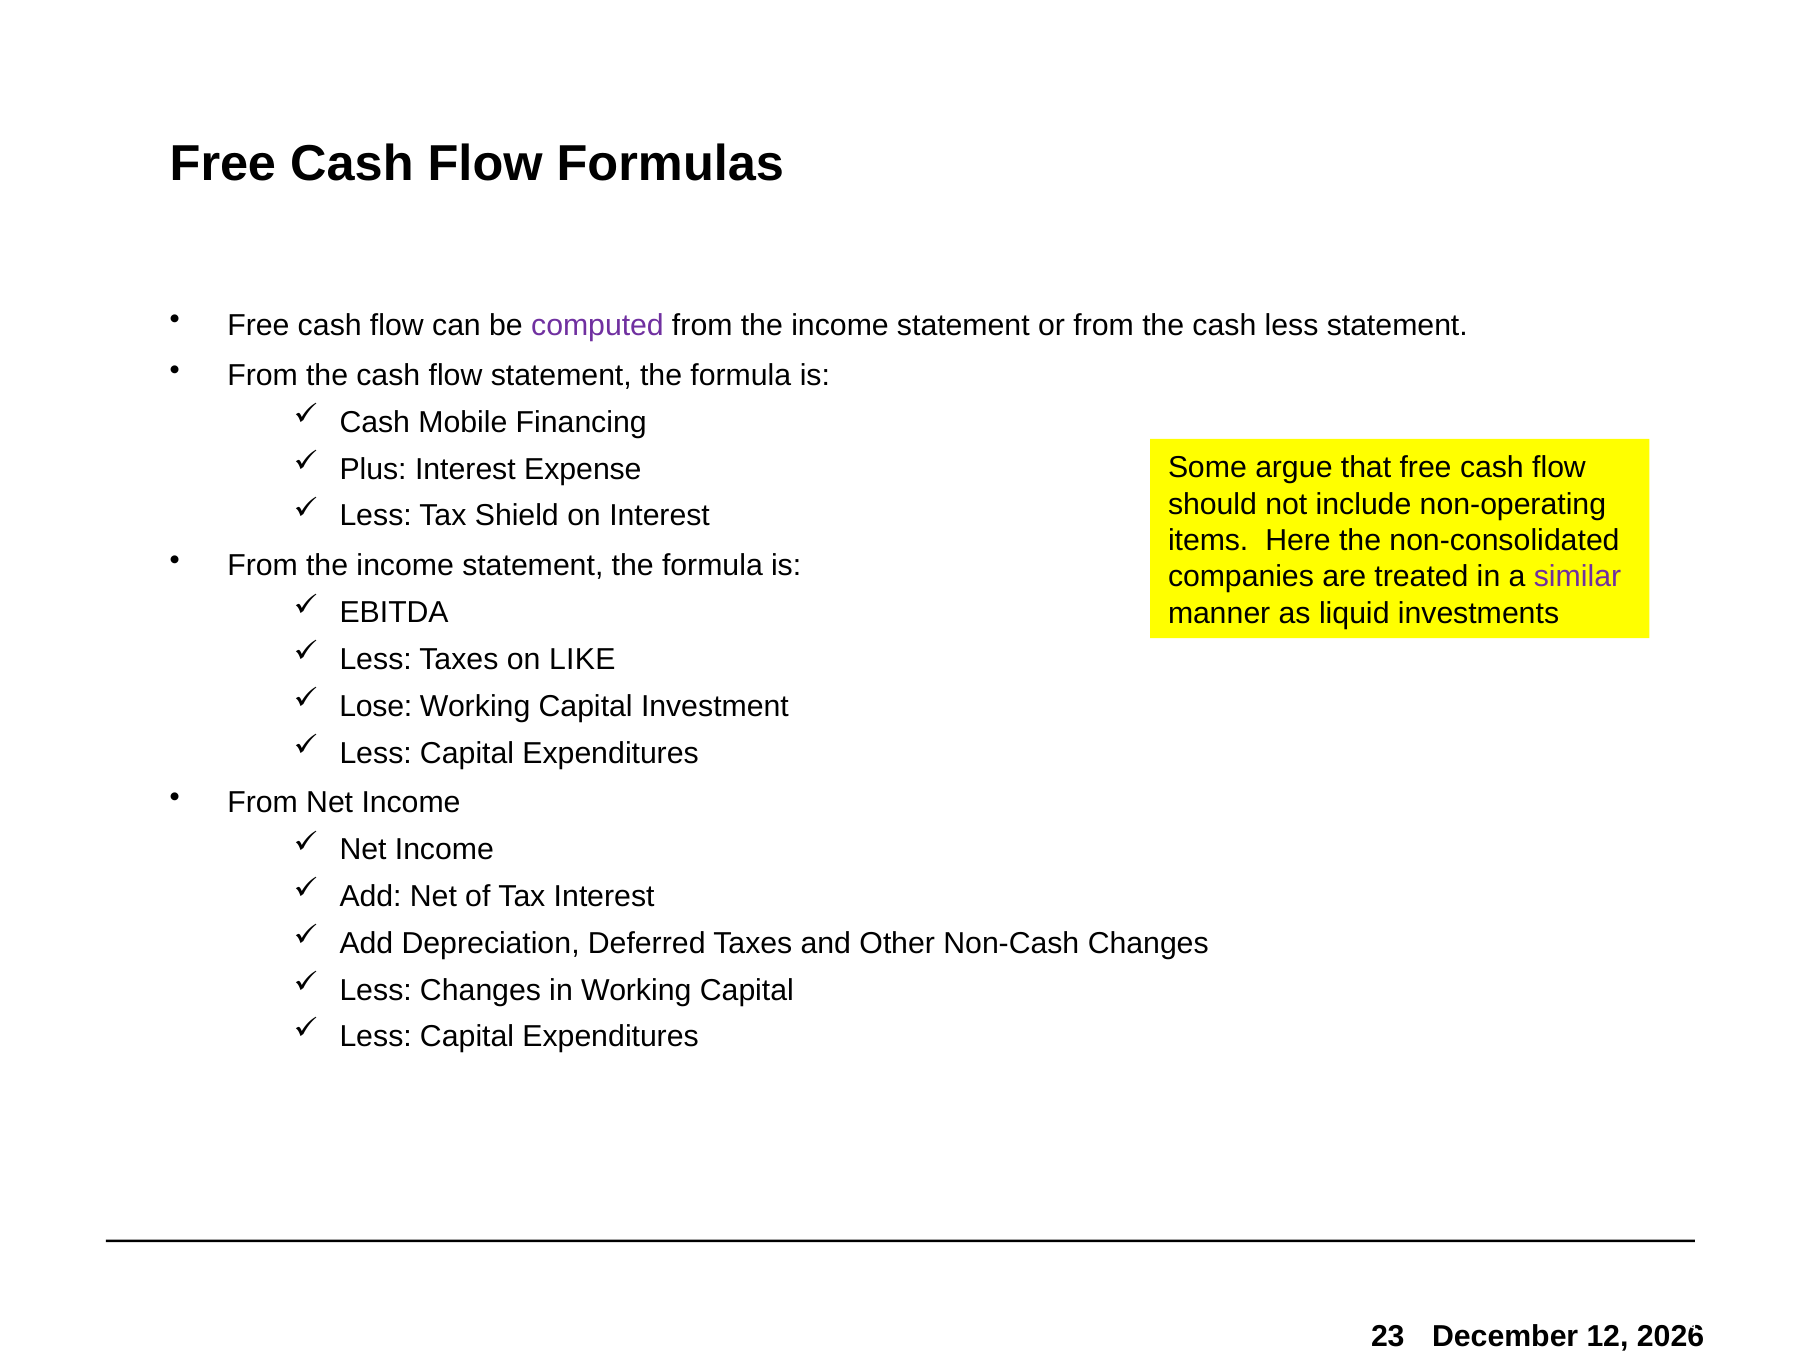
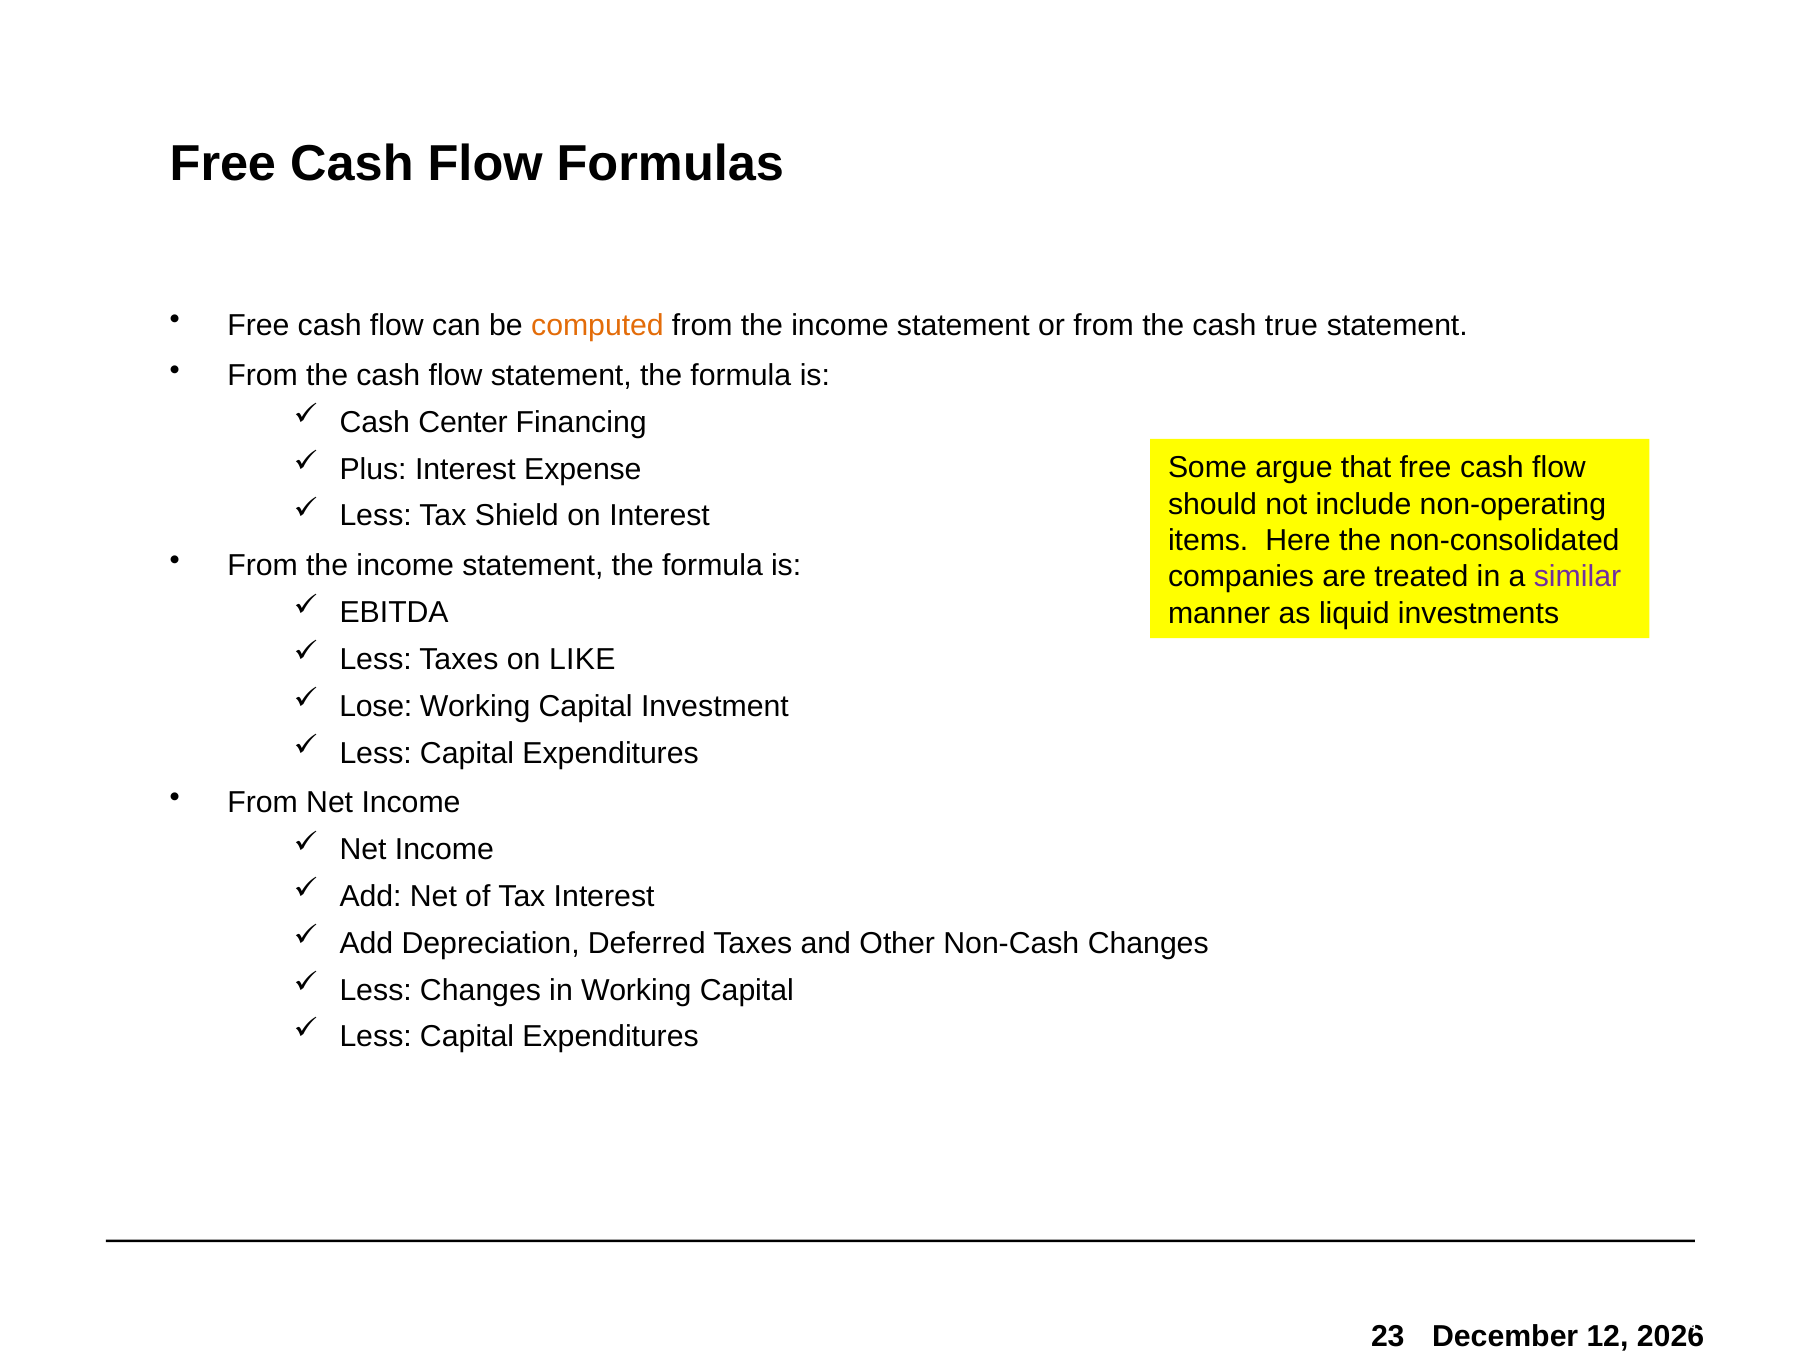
computed colour: purple -> orange (597, 325)
cash less: less -> true (1291, 325)
Mobile: Mobile -> Center (463, 423)
